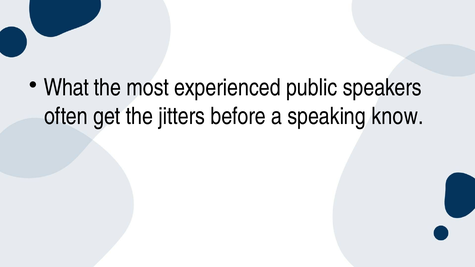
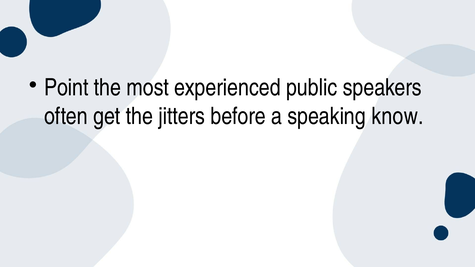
What: What -> Point (66, 88)
